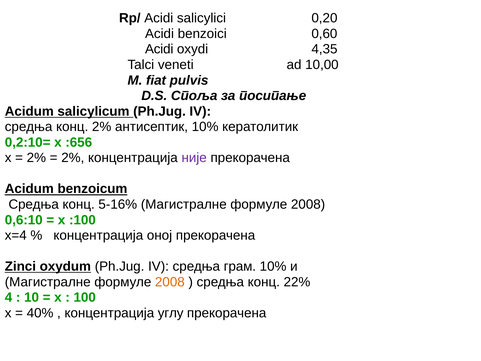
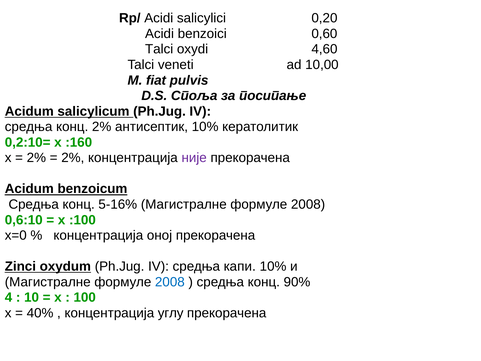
Acidi: Acidi -> Talci (159, 49)
4,35: 4,35 -> 4,60 (324, 49)
:656: :656 -> :160 (79, 142)
x=4: x=4 -> x=0 (16, 235)
грам: грам -> капи (240, 266)
2008 colour: orange -> blue (170, 282)
22%: 22% -> 90% (297, 282)
